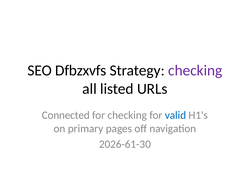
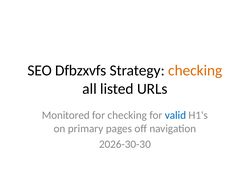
checking colour: purple -> orange (195, 70)
Connected: Connected -> Monitored (66, 115)
2026-61-30: 2026-61-30 -> 2026-30-30 (125, 144)
